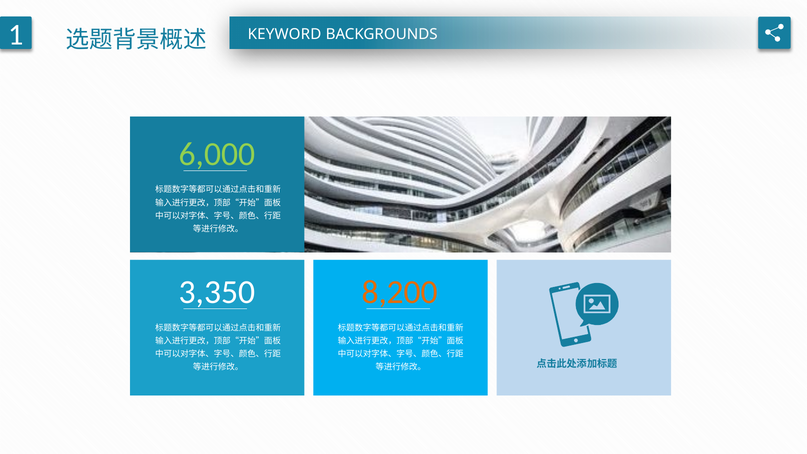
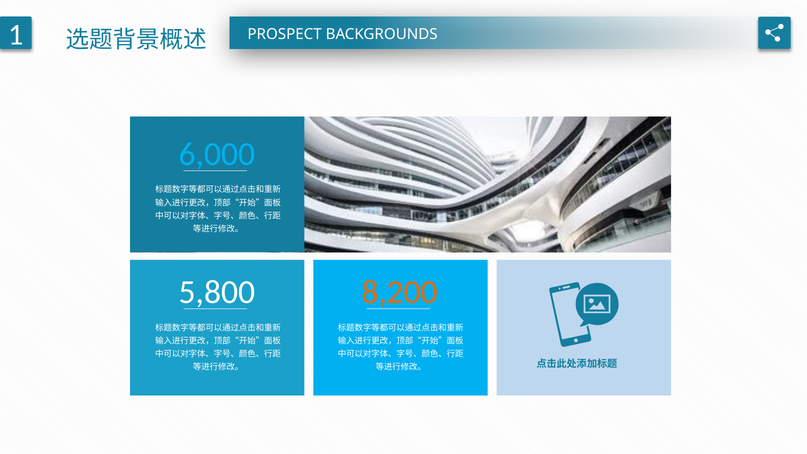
KEYWORD: KEYWORD -> PROSPECT (285, 34)
6,000 colour: light green -> light blue (217, 154)
3,350: 3,350 -> 5,800 (217, 292)
